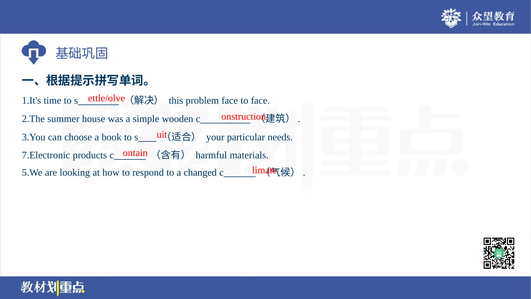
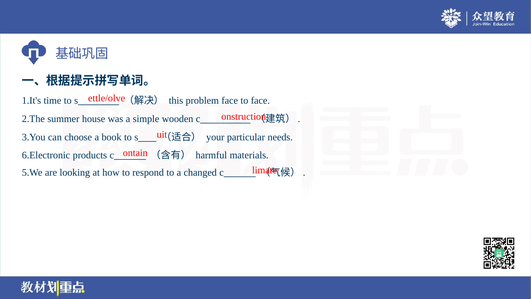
7.Electronic: 7.Electronic -> 6.Electronic (46, 155)
